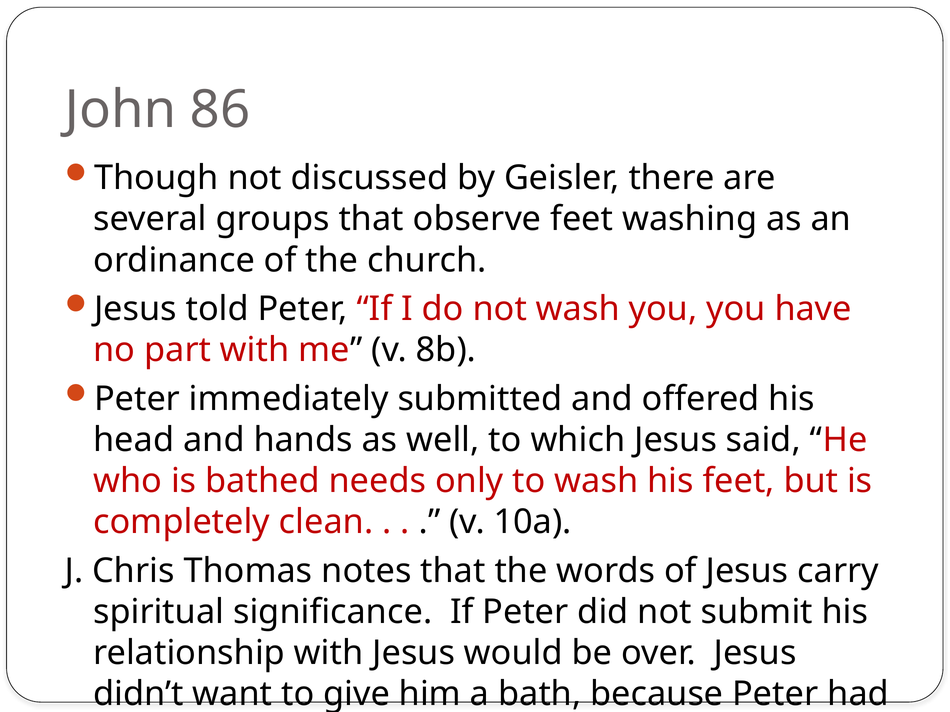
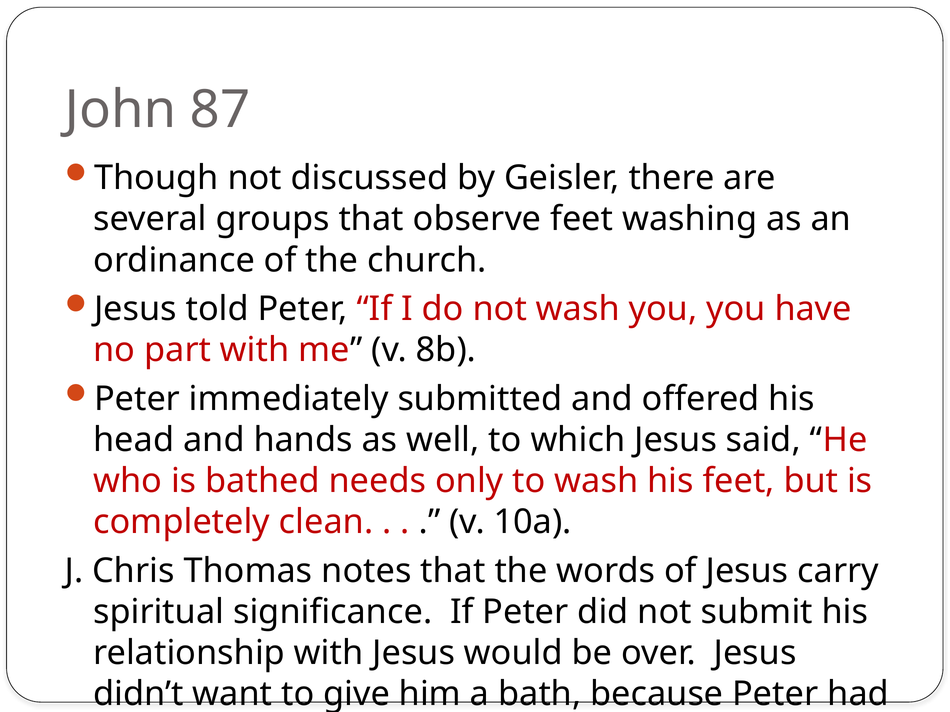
86: 86 -> 87 (220, 110)
